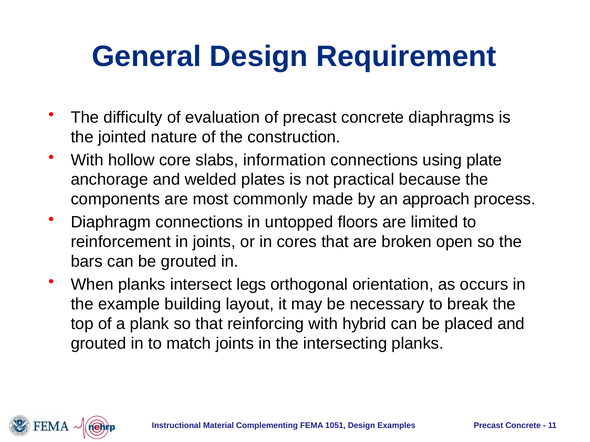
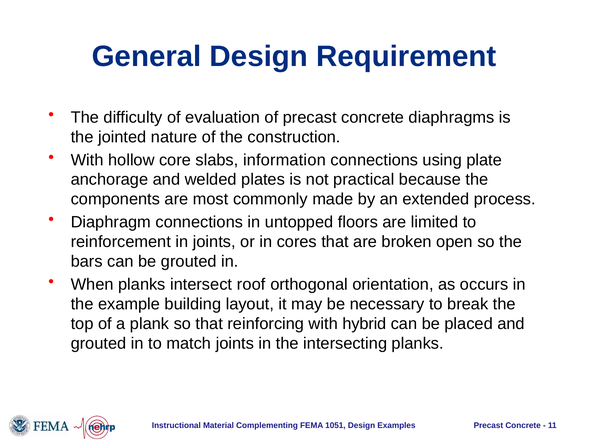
approach: approach -> extended (436, 199)
legs: legs -> roof (251, 285)
